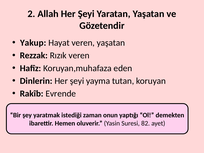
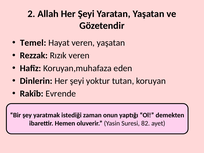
Yakup: Yakup -> Temel (33, 43)
yayma: yayma -> yoktur (98, 81)
